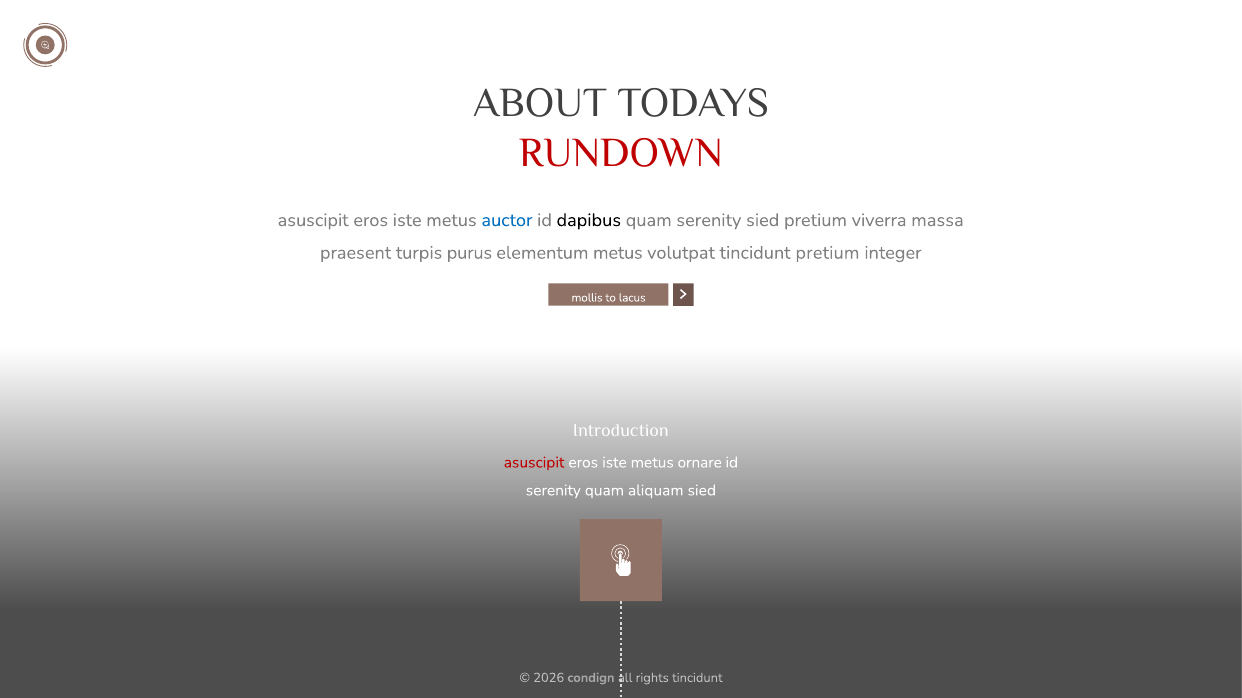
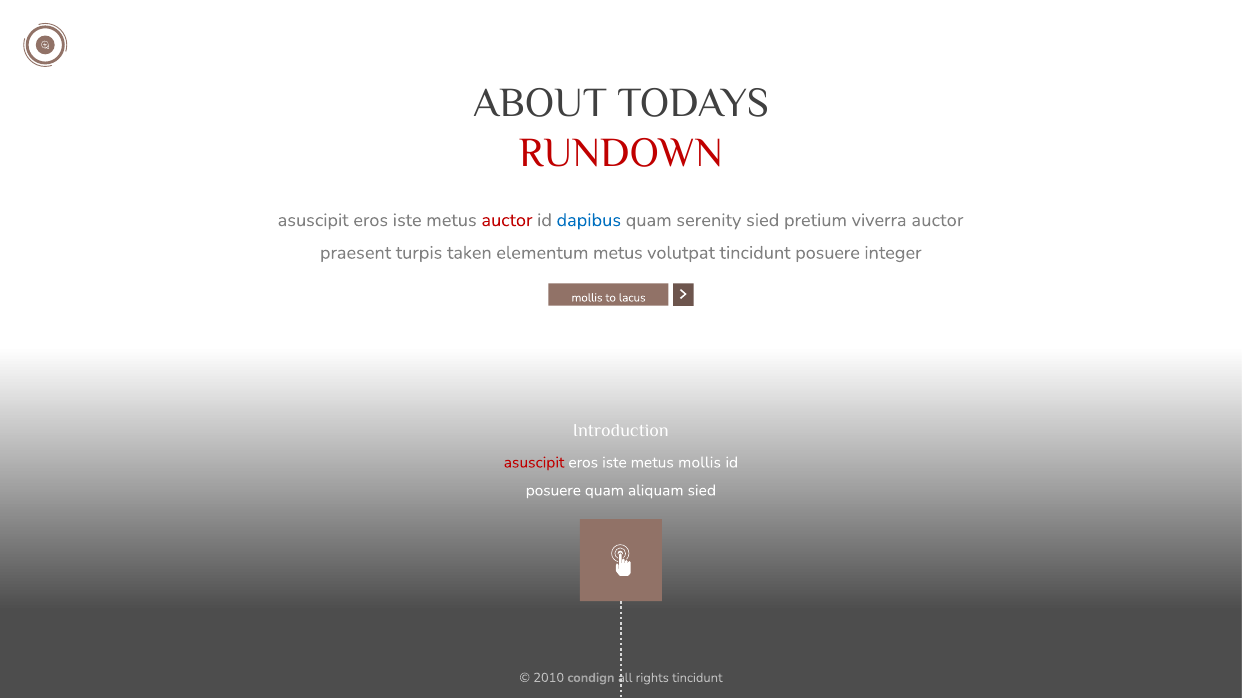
auctor colour: blue -> red (507, 220)
dapibus colour: black -> blue (589, 220)
viverra massa: massa -> auctor (937, 220)
purus: purus -> taken (469, 253)
tincidunt pretium: pretium -> posuere (828, 253)
metus ornare: ornare -> mollis (700, 463)
serenity: serenity -> posuere (553, 491)
2026: 2026 -> 2010 (549, 678)
